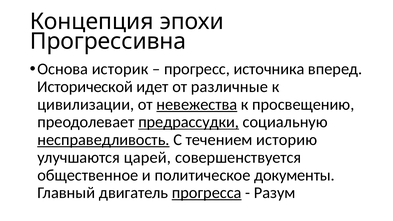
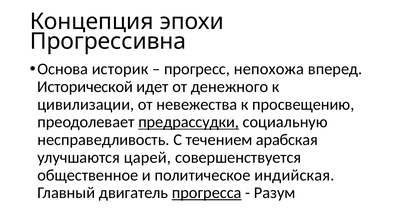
источника: источника -> непохожа (269, 69)
различные: различные -> денежного (229, 87)
невежества underline: present -> none (197, 104)
несправедливость underline: present -> none (103, 140)
историю: историю -> арабская (287, 140)
документы: документы -> индийская (294, 175)
